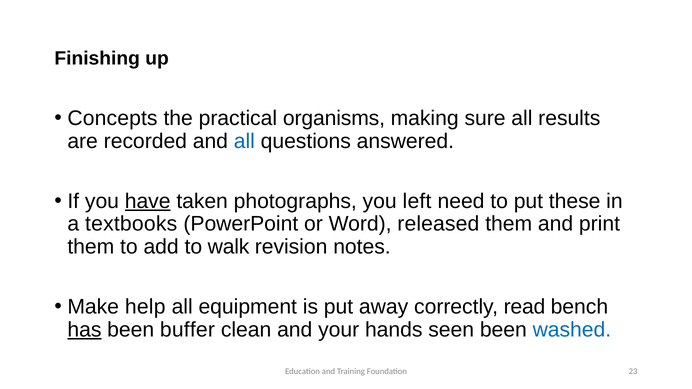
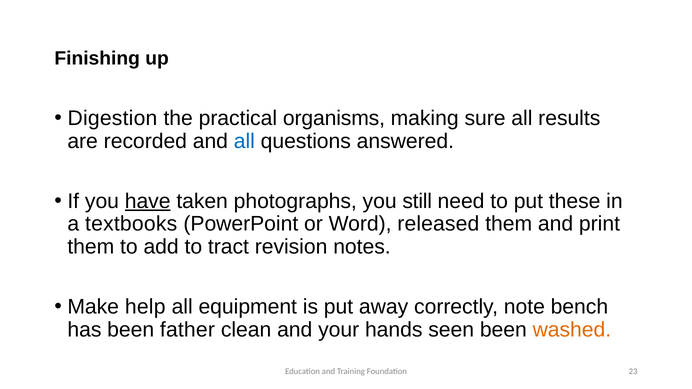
Concepts: Concepts -> Digestion (112, 118)
left: left -> still (417, 201)
walk: walk -> tract (228, 247)
read: read -> note (524, 307)
has underline: present -> none (84, 330)
buffer: buffer -> father (187, 330)
washed colour: blue -> orange (572, 330)
